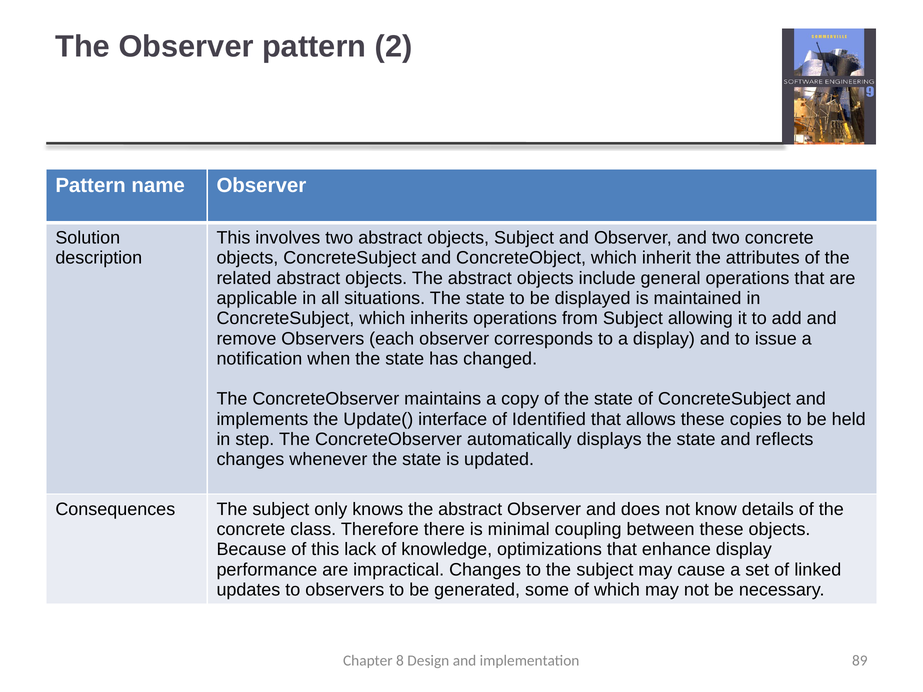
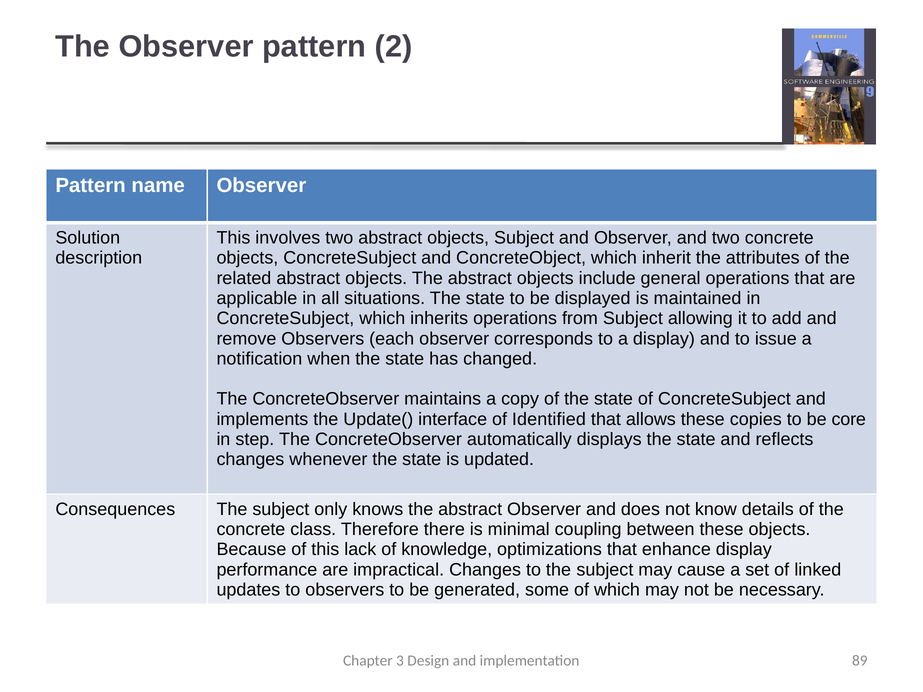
held: held -> core (849, 419)
8: 8 -> 3 (400, 661)
